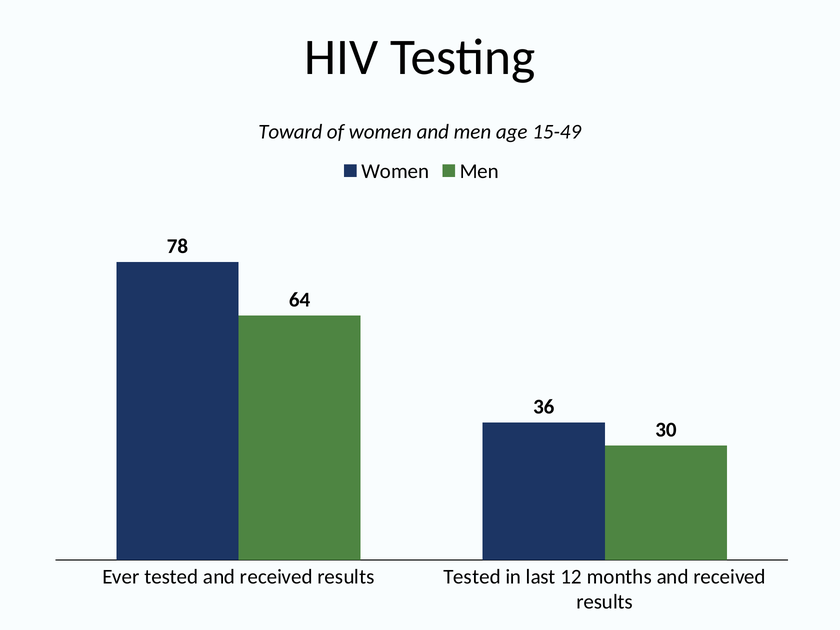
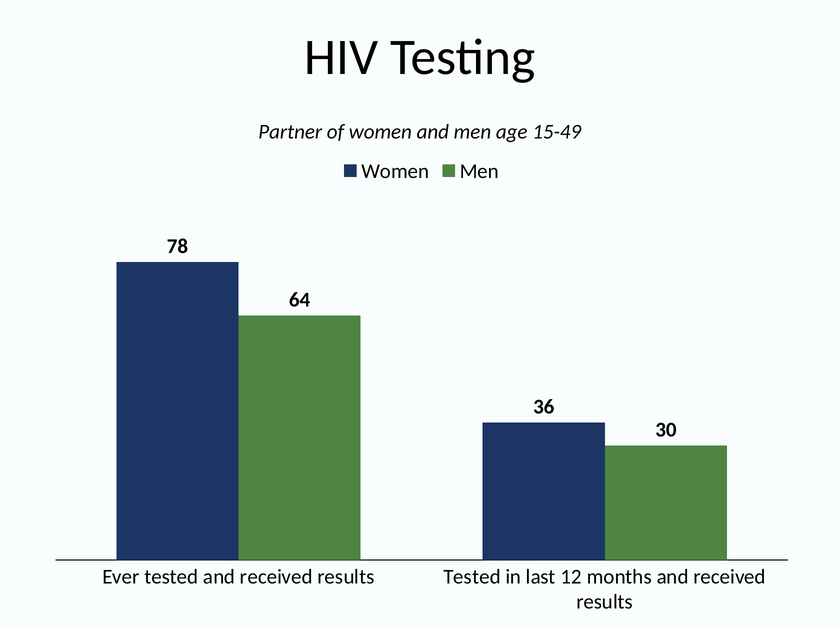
Toward: Toward -> Partner (290, 132)
